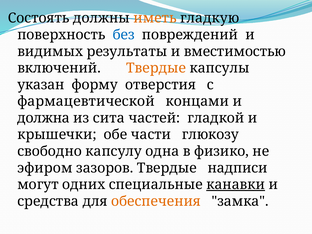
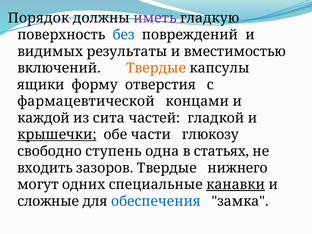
Состоять: Состоять -> Порядок (39, 18)
иметь colour: orange -> purple (155, 18)
указан: указан -> ящики (41, 85)
должна: должна -> каждой (44, 118)
крышечки underline: none -> present (57, 135)
капсулу: капсулу -> ступень (114, 151)
физико: физико -> статьях (222, 151)
эфиром: эфиром -> входить (45, 168)
надписи: надписи -> нижнего (238, 168)
средства: средства -> сложные (48, 201)
обеспечения colour: orange -> blue (156, 201)
